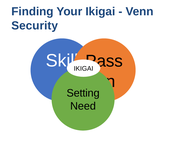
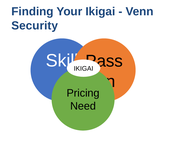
Setting: Setting -> Pricing (83, 93)
